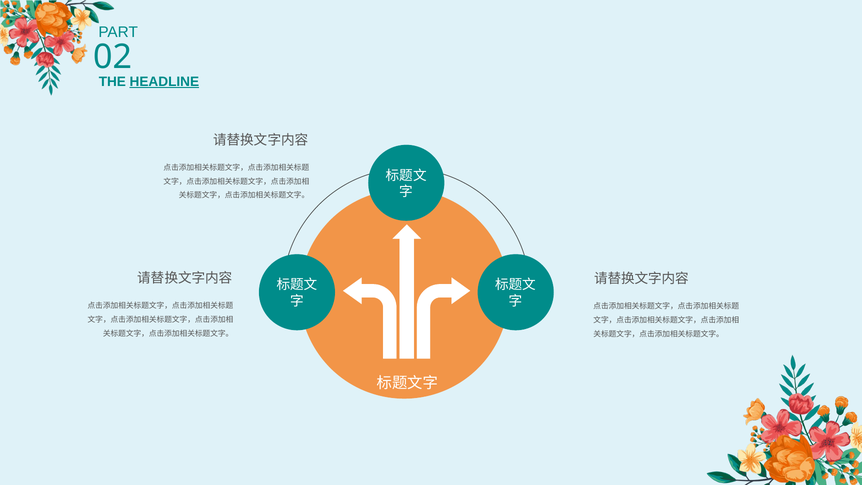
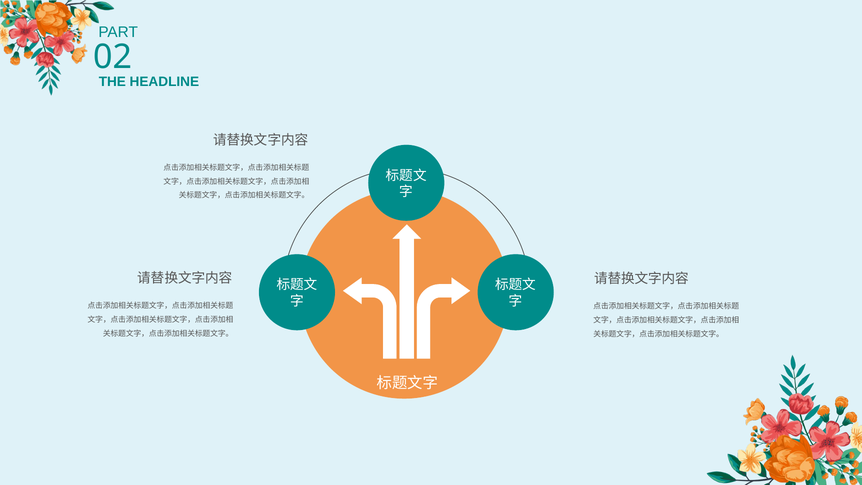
HEADLINE underline: present -> none (164, 82)
